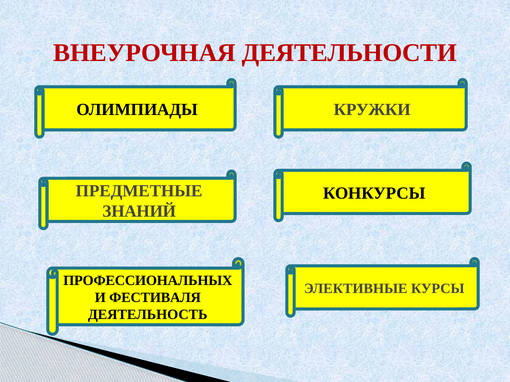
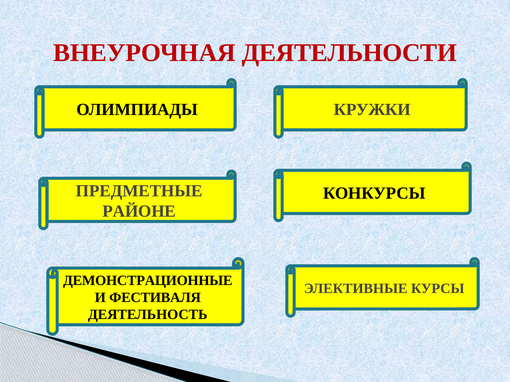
ЗНАНИЙ: ЗНАНИЙ -> РАЙОНЕ (139, 211)
ПРОФЕССИОНАЛЬНЫХ: ПРОФЕССИОНАЛЬНЫХ -> ДЕМОНСТРАЦИОННЫЕ (148, 281)
